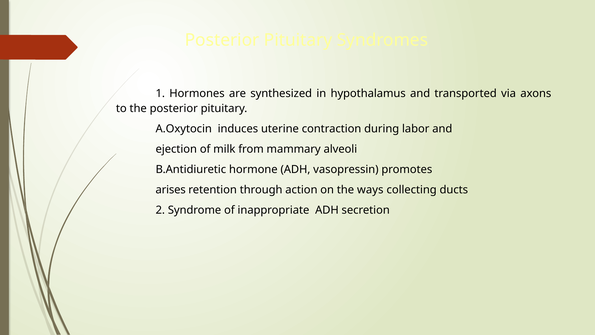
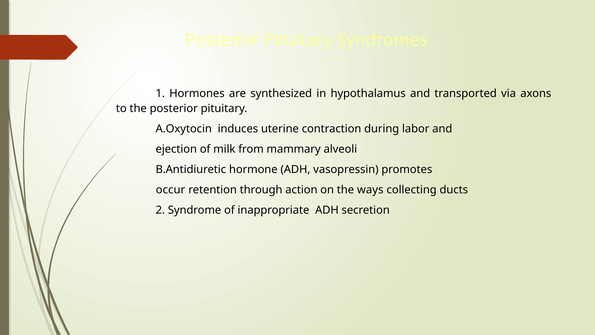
arises: arises -> occur (171, 190)
